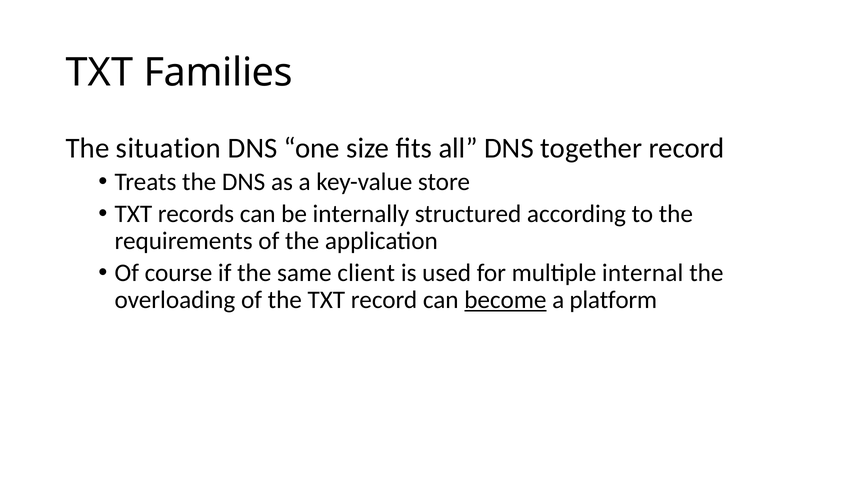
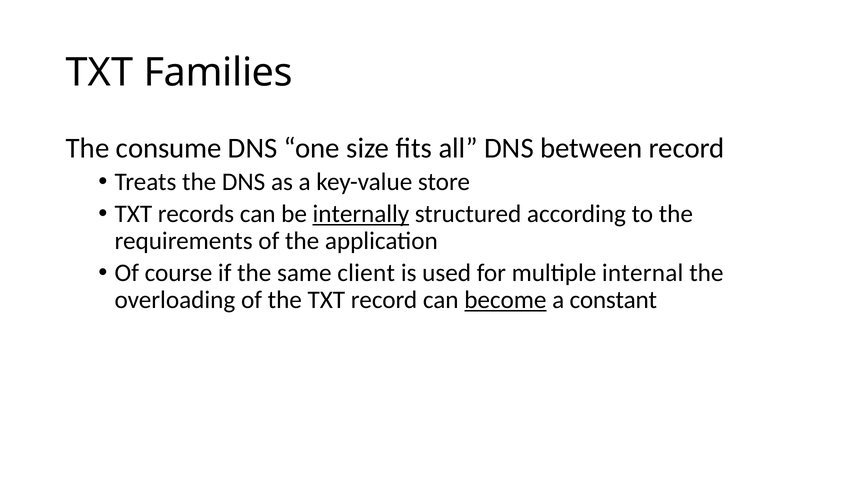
situation: situation -> consume (169, 148)
together: together -> between (591, 148)
internally underline: none -> present (361, 214)
platform: platform -> constant (613, 300)
